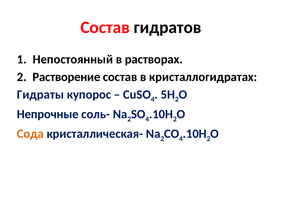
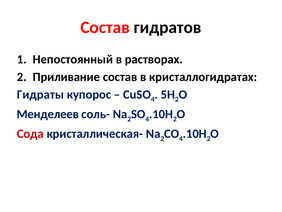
Растворение: Растворение -> Приливание (66, 77)
Непрочные: Непрочные -> Менделеев (48, 114)
Сода colour: orange -> red (30, 134)
